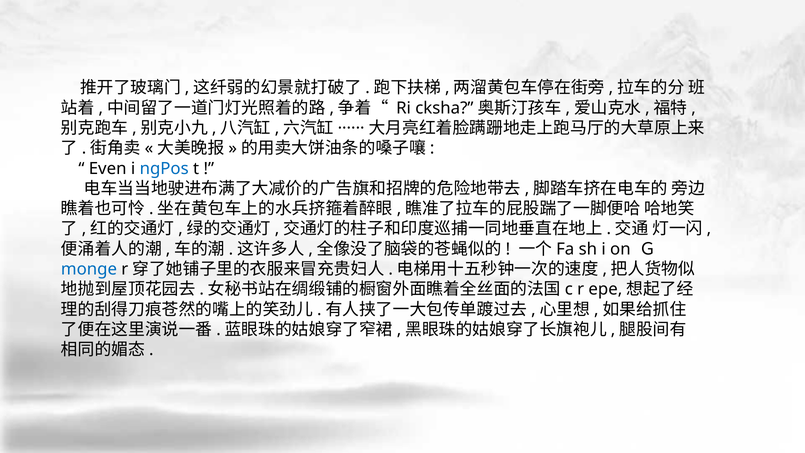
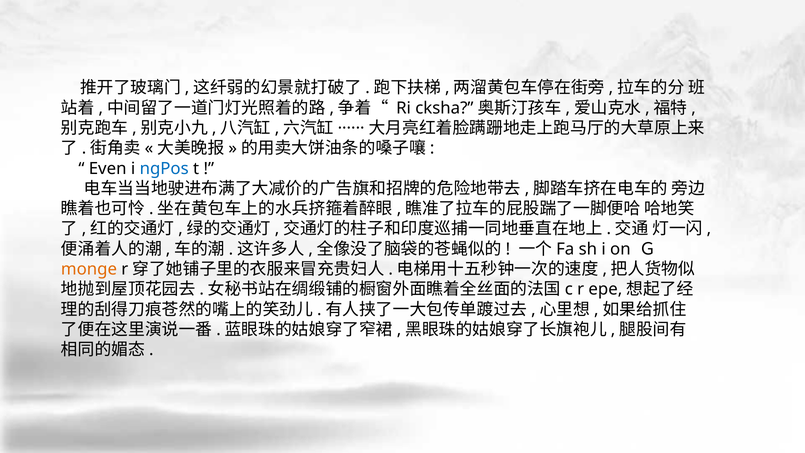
monge colour: blue -> orange (89, 269)
